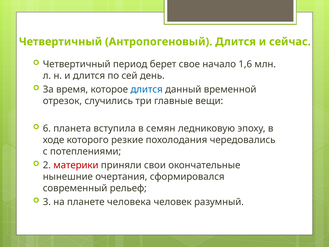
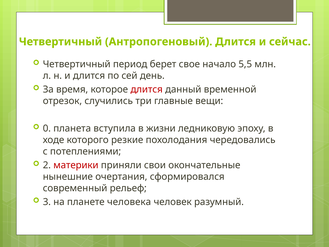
1,6: 1,6 -> 5,5 (245, 64)
длится colour: blue -> red (147, 89)
6: 6 -> 0 (47, 128)
семян: семян -> жизни (161, 128)
